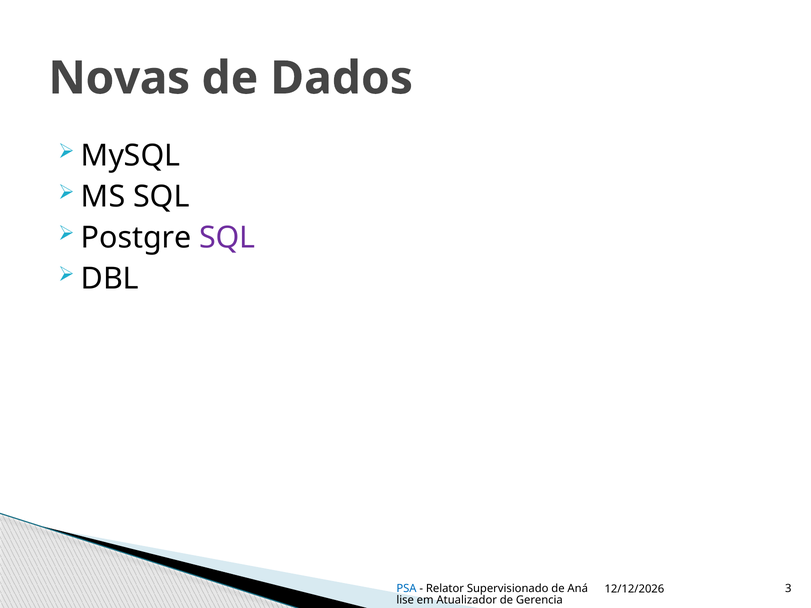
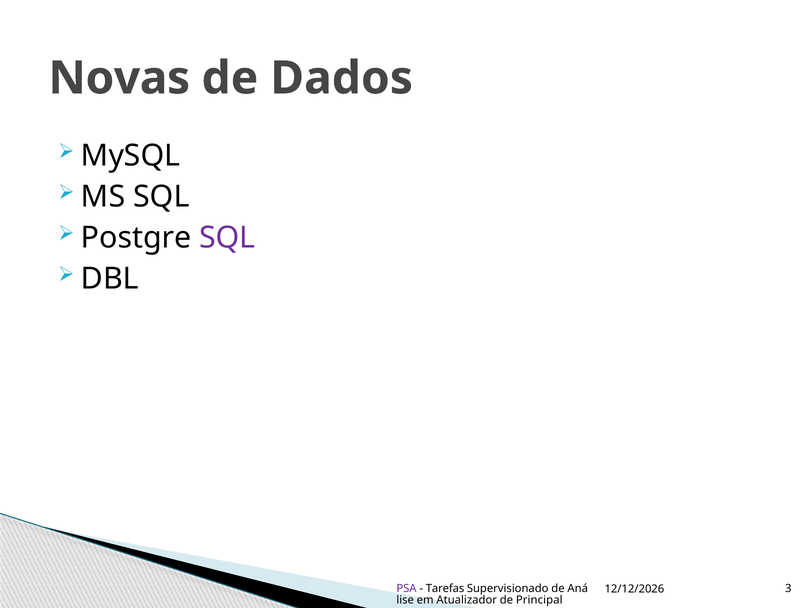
PSA colour: blue -> purple (407, 589)
Relator: Relator -> Tarefas (445, 589)
Gerencia: Gerencia -> Principal (539, 600)
